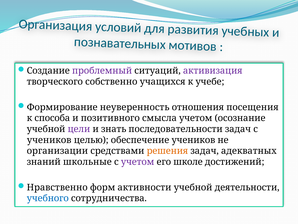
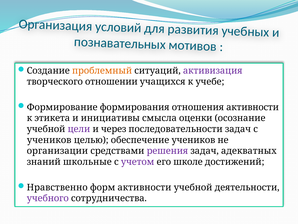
проблемный colour: purple -> orange (102, 71)
собственно: собственно -> отношении (111, 82)
неуверенность: неуверенность -> формирования (135, 107)
отношения посещения: посещения -> активности (253, 107)
способа: способа -> этикета (52, 118)
позитивного: позитивного -> инициативы (110, 118)
смысла учетом: учетом -> оценки (196, 118)
знать: знать -> через (114, 129)
решения colour: orange -> purple (167, 151)
учебного colour: blue -> purple (48, 198)
